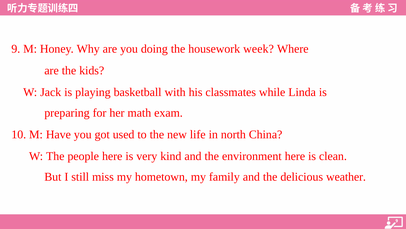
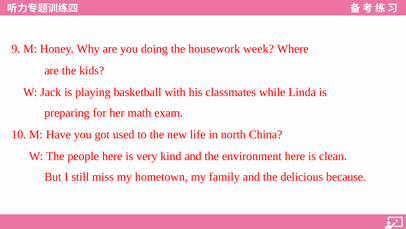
weather: weather -> because (346, 177)
